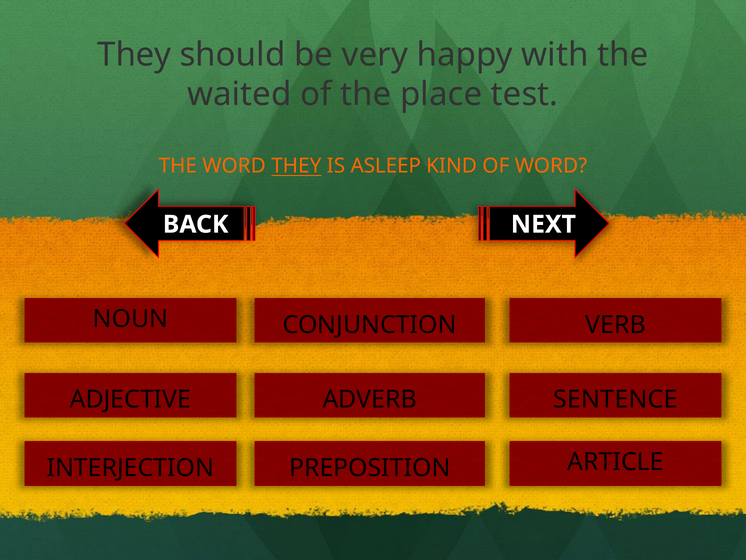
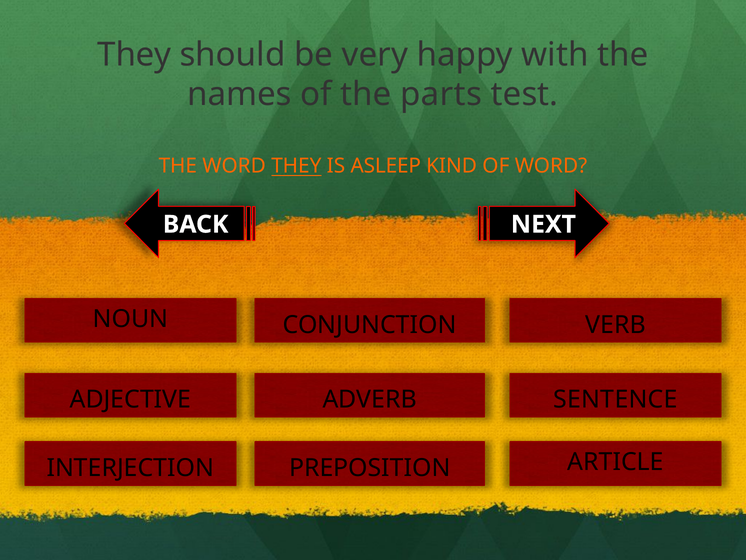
waited: waited -> names (239, 94)
place: place -> parts (441, 94)
